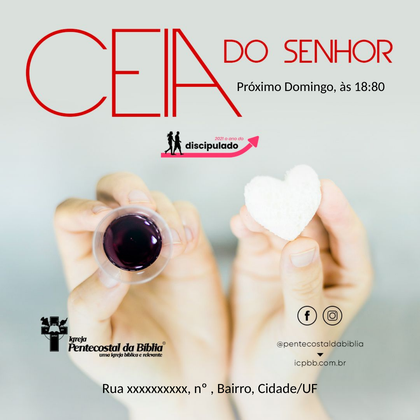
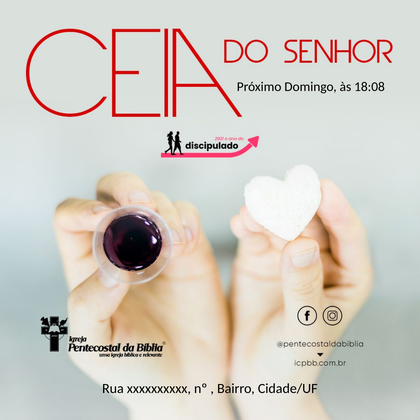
18:80: 18:80 -> 18:08 (370, 87)
